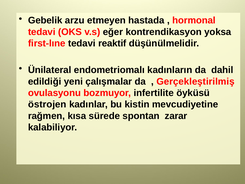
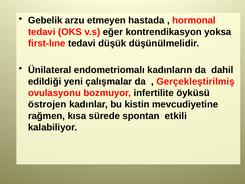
reaktif: reaktif -> düşük (112, 43)
zarar: zarar -> etkili (176, 116)
